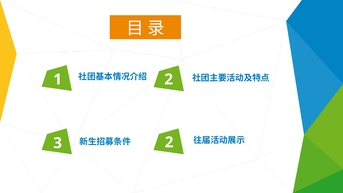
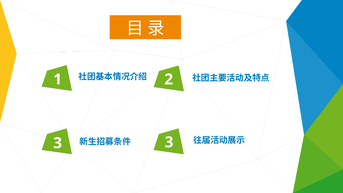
2: 2 -> 3 (169, 142)
